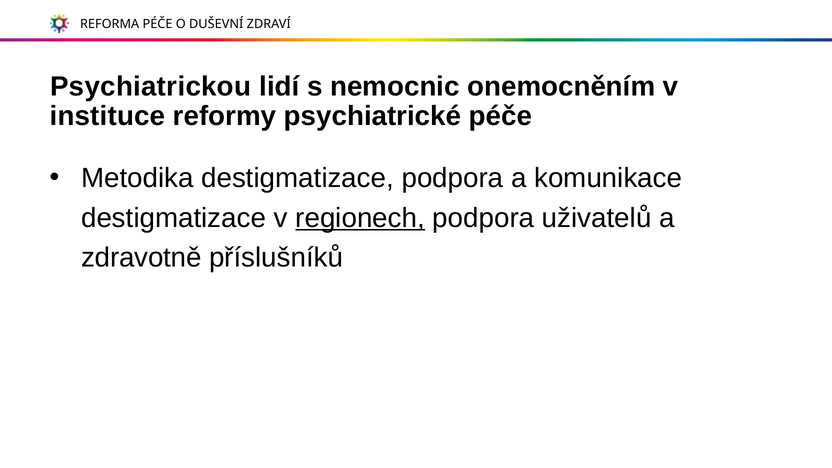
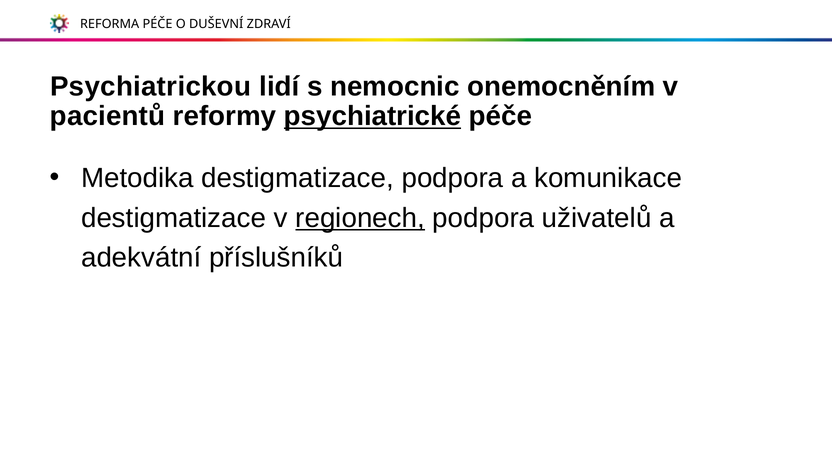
instituce: instituce -> pacientů (108, 116)
psychiatrické underline: none -> present (373, 116)
zdravotně: zdravotně -> adekvátní (141, 258)
